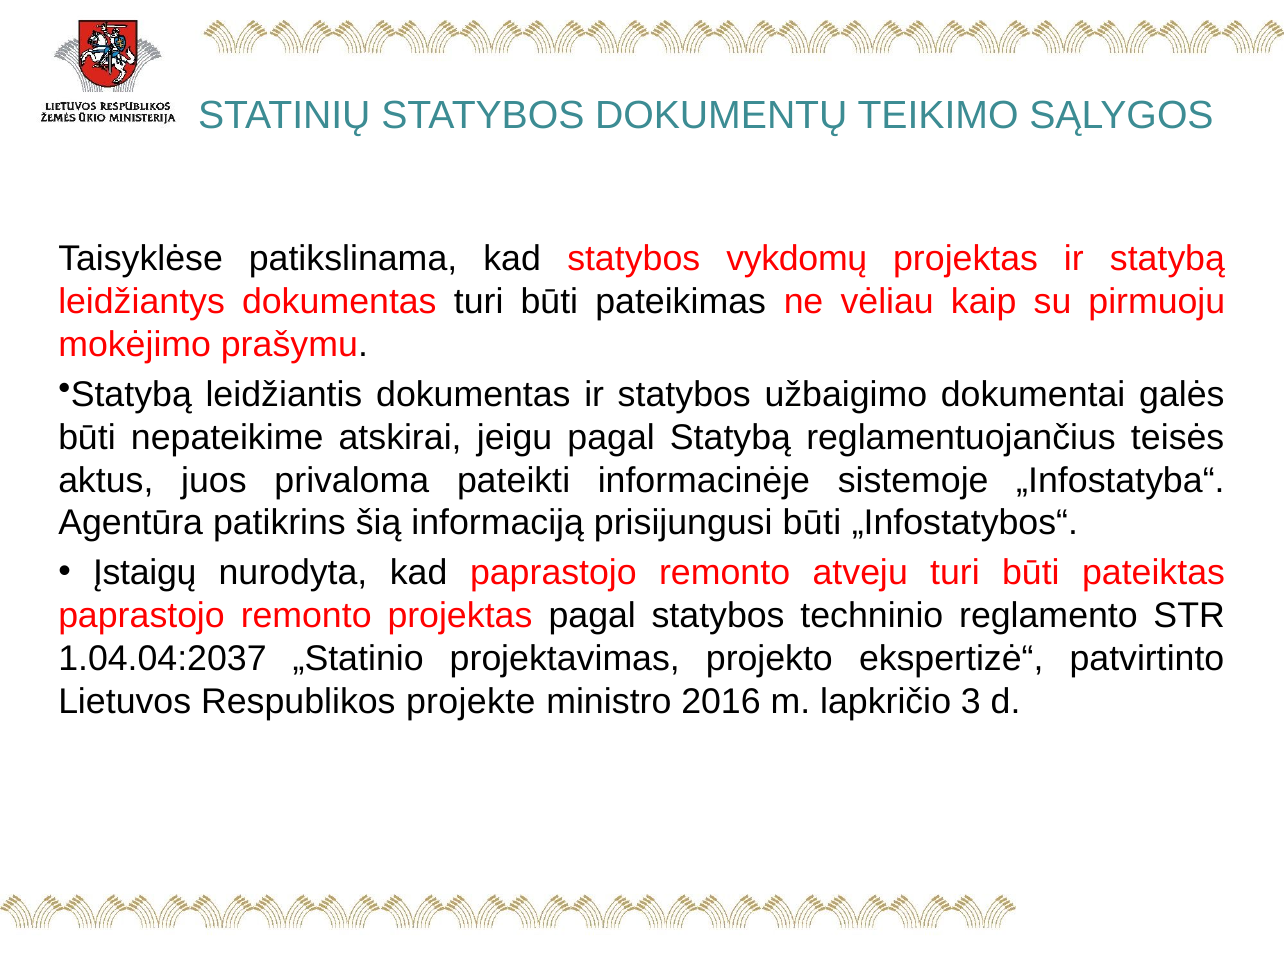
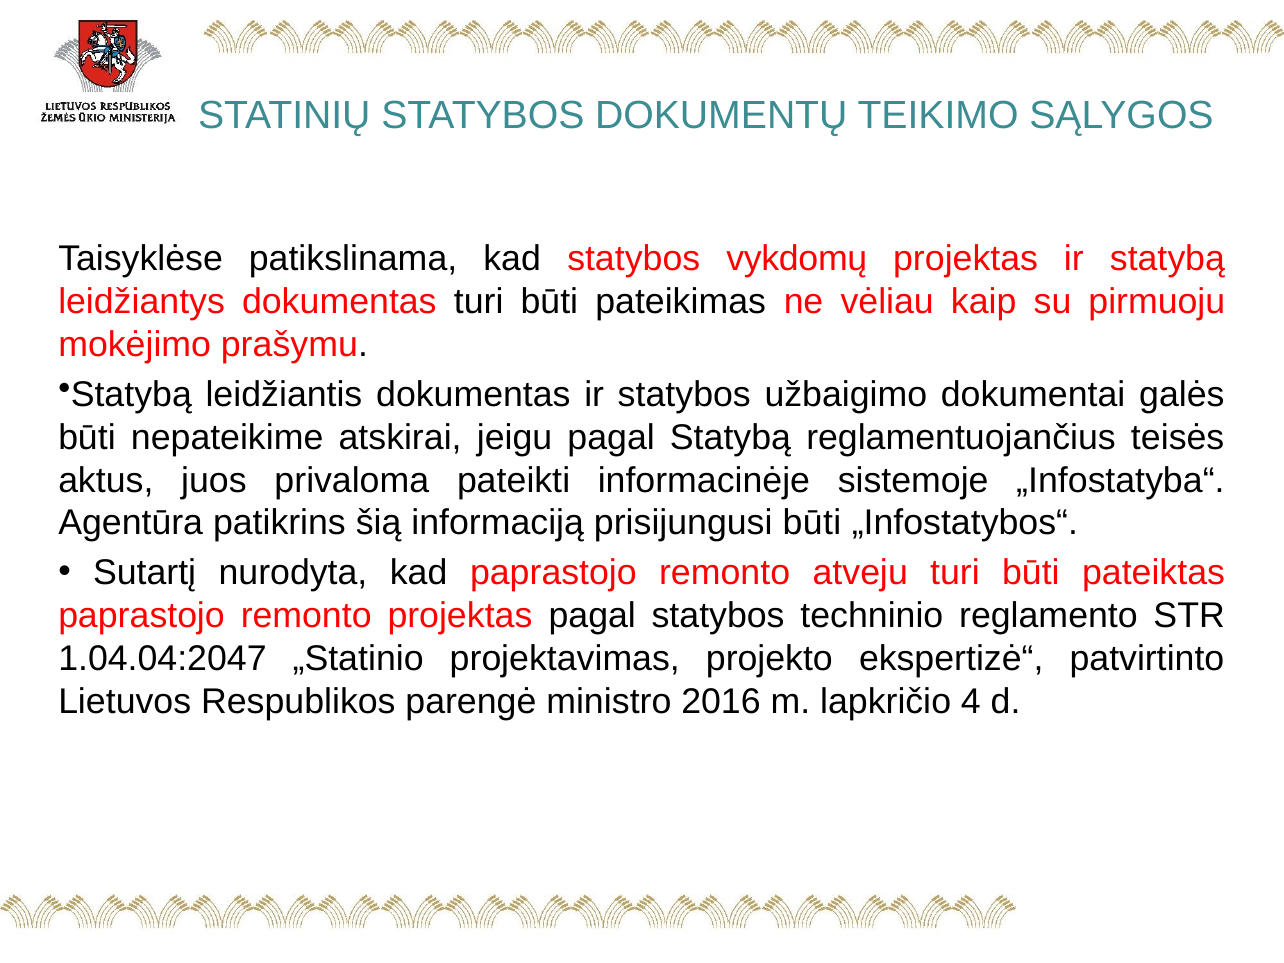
Įstaigų: Įstaigų -> Sutartį (145, 573)
1.04.04:2037: 1.04.04:2037 -> 1.04.04:2047 (162, 659)
projekte: projekte -> parengė (471, 701)
3: 3 -> 4 (971, 701)
